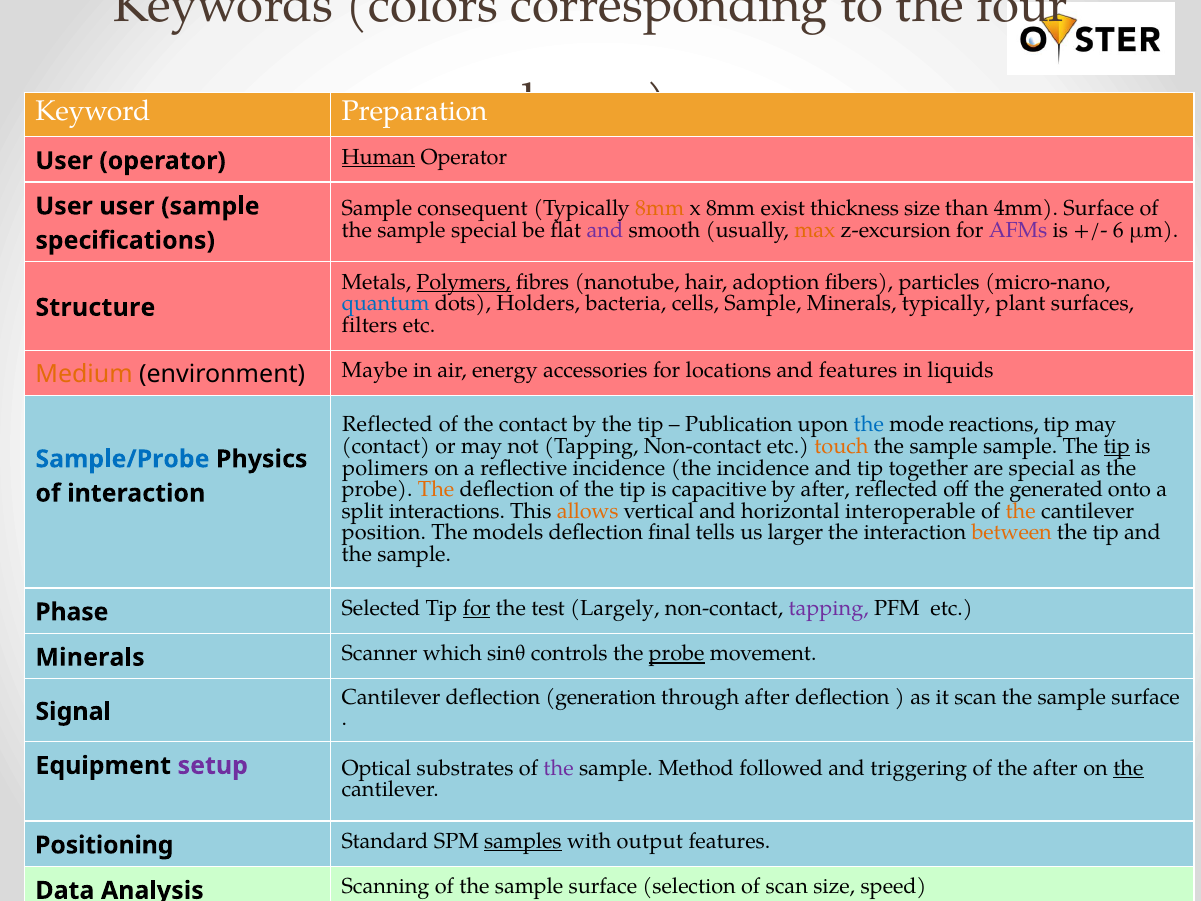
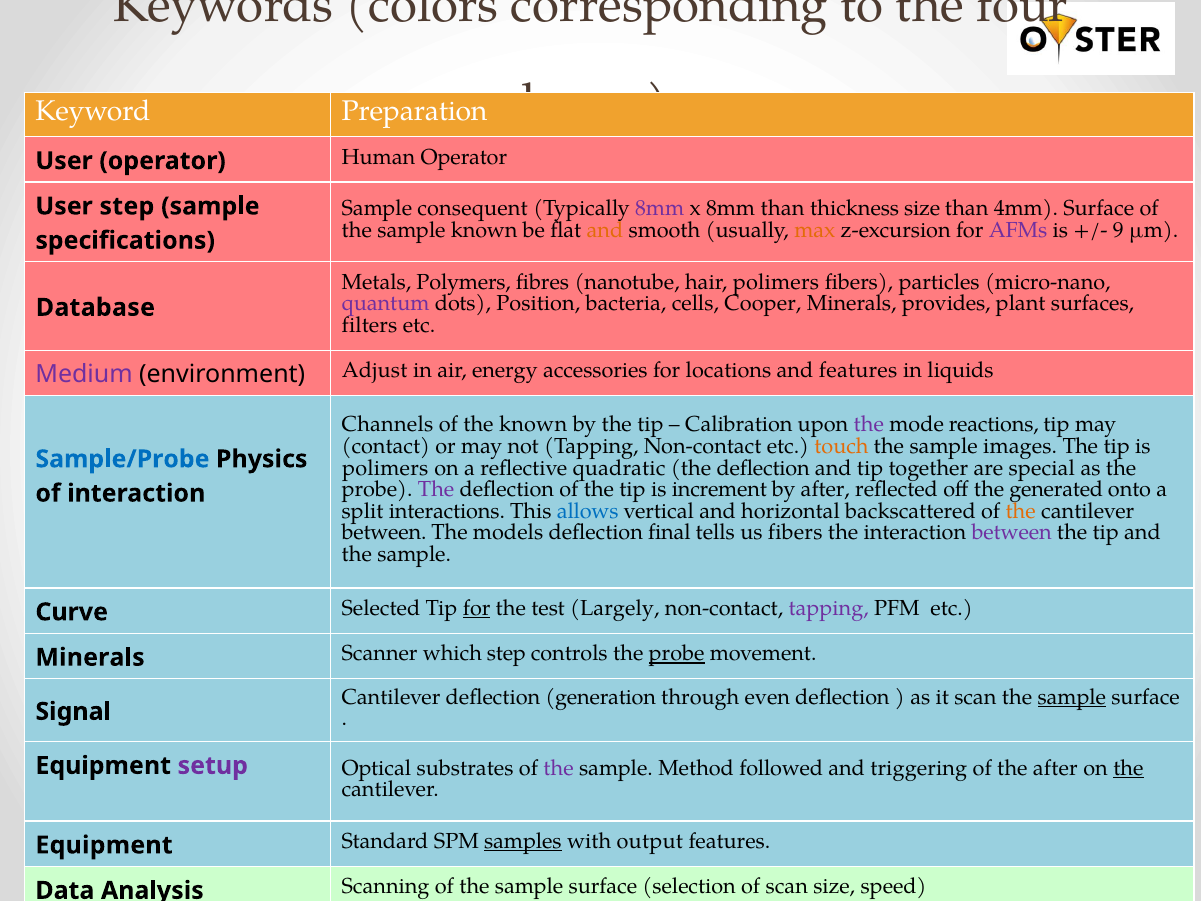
Human underline: present -> none (379, 157)
User user: user -> step (127, 206)
8mm colour: orange -> purple (660, 209)
8mm exist: exist -> than (783, 209)
sample special: special -> known (484, 230)
and colour: purple -> orange (605, 230)
6: 6 -> 9 (1118, 230)
Polymers underline: present -> none (464, 282)
hair adoption: adoption -> polimers (776, 282)
quantum colour: blue -> purple (386, 304)
Holders: Holders -> Position (538, 304)
cells Sample: Sample -> Cooper (763, 304)
Minerals typically: typically -> provides (946, 304)
Structure: Structure -> Database (95, 307)
Medium colour: orange -> purple (84, 374)
Maybe: Maybe -> Adjust (375, 371)
Reflected: Reflected -> Channels (387, 425)
the contact: contact -> known (533, 425)
Publication: Publication -> Calibration (739, 425)
the colour: blue -> purple (869, 425)
sample sample: sample -> images (1020, 446)
tip underline: present -> none (1117, 446)
reflective incidence: incidence -> quadratic (619, 468)
incidence: incidence -> deflection (763, 468)
The colour: orange -> purple (436, 489)
capacitive: capacitive -> increment (719, 489)
allows colour: orange -> blue (588, 511)
interoperable: interoperable -> backscattered (911, 511)
position: position -> between (384, 533)
us larger: larger -> fibers (795, 533)
between colour: orange -> purple (1012, 533)
Phase: Phase -> Curve (72, 612)
which sinθ: sinθ -> step (506, 653)
through after: after -> even (767, 697)
sample underline: none -> present (1072, 697)
Positioning: Positioning -> Equipment (104, 845)
